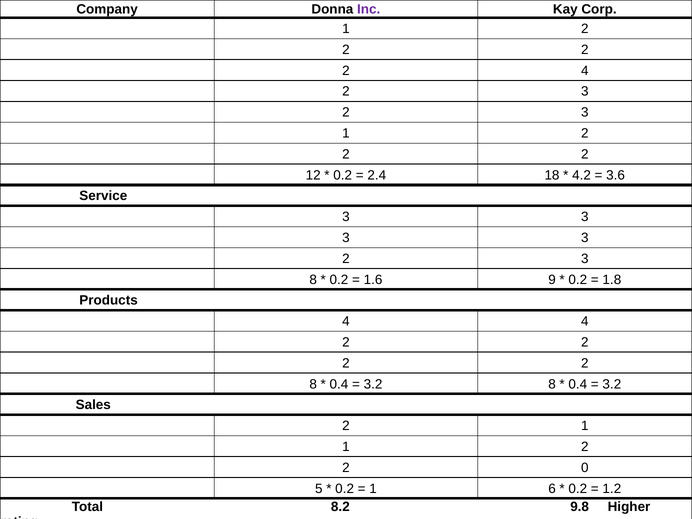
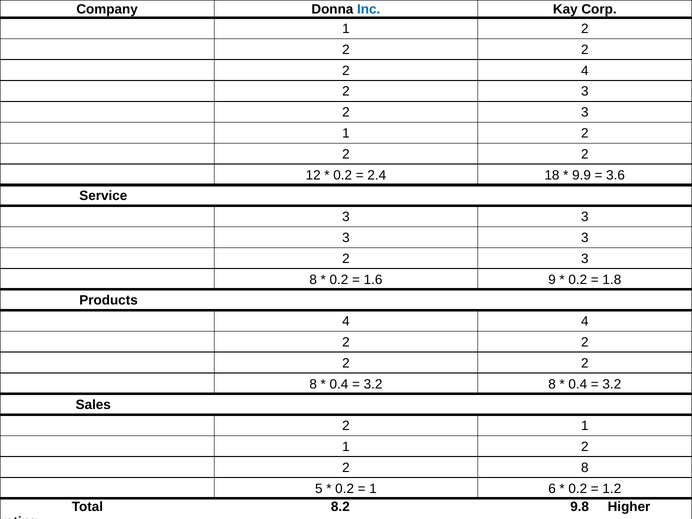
Inc colour: purple -> blue (369, 9)
4.2: 4.2 -> 9.9 (582, 175)
0: 0 -> 8 (585, 468)
